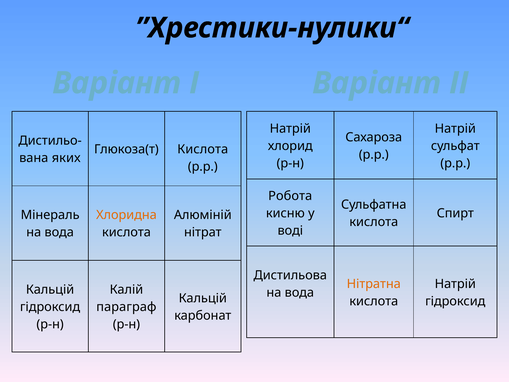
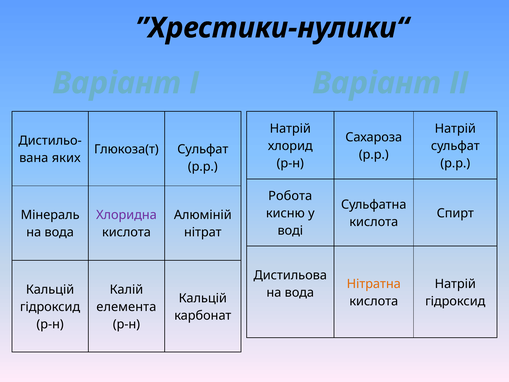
Глюкоза(т Кислота: Кислота -> Сульфат (203, 149)
Хлоридна colour: orange -> purple (126, 215)
параграф: параграф -> елемента (126, 307)
